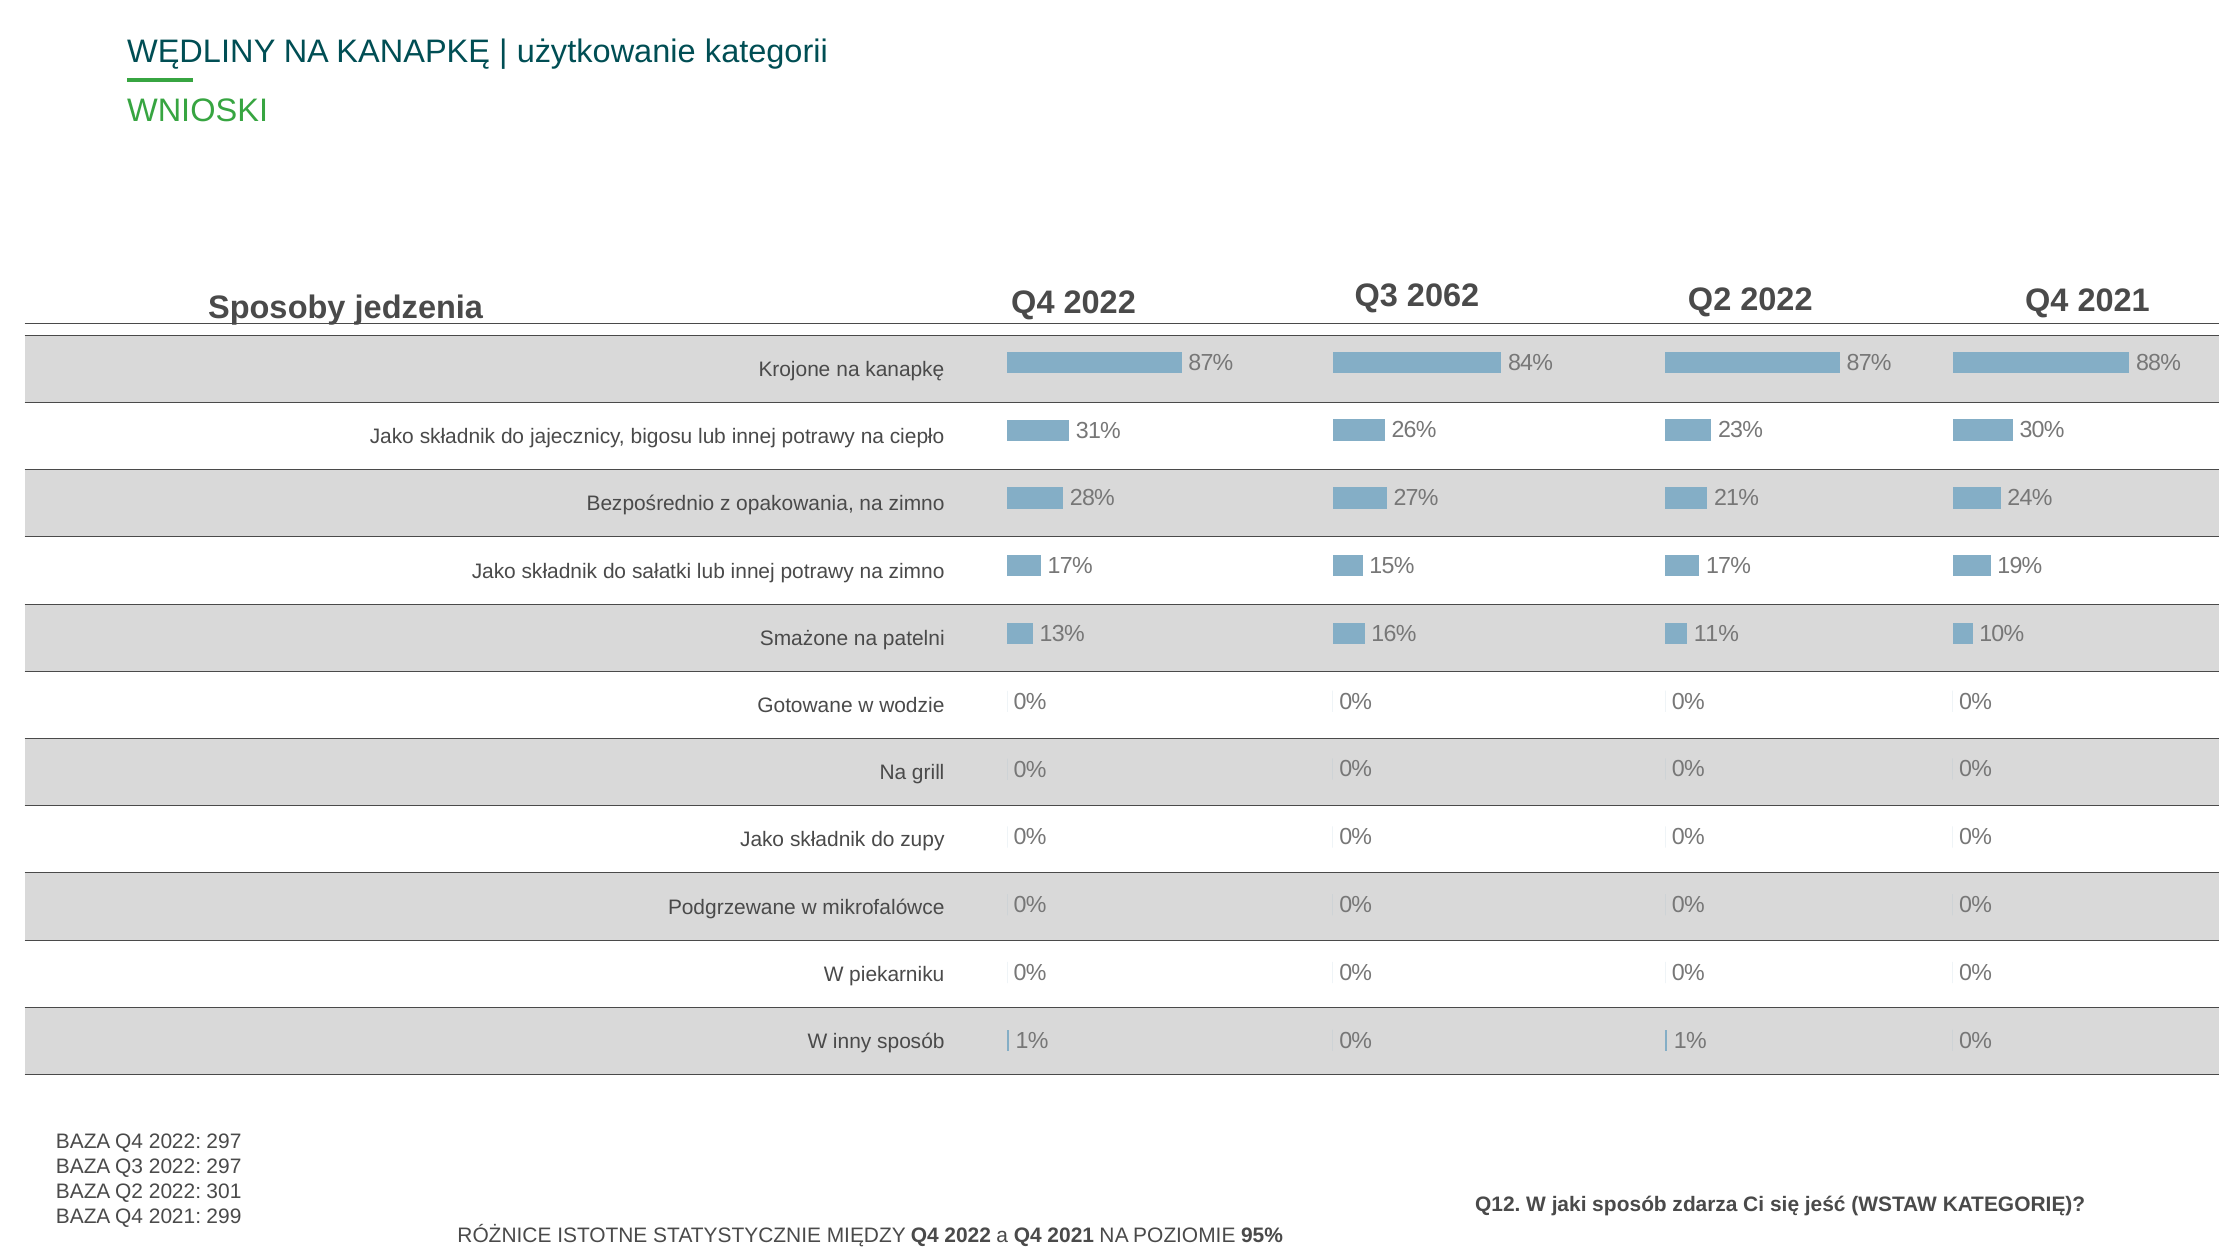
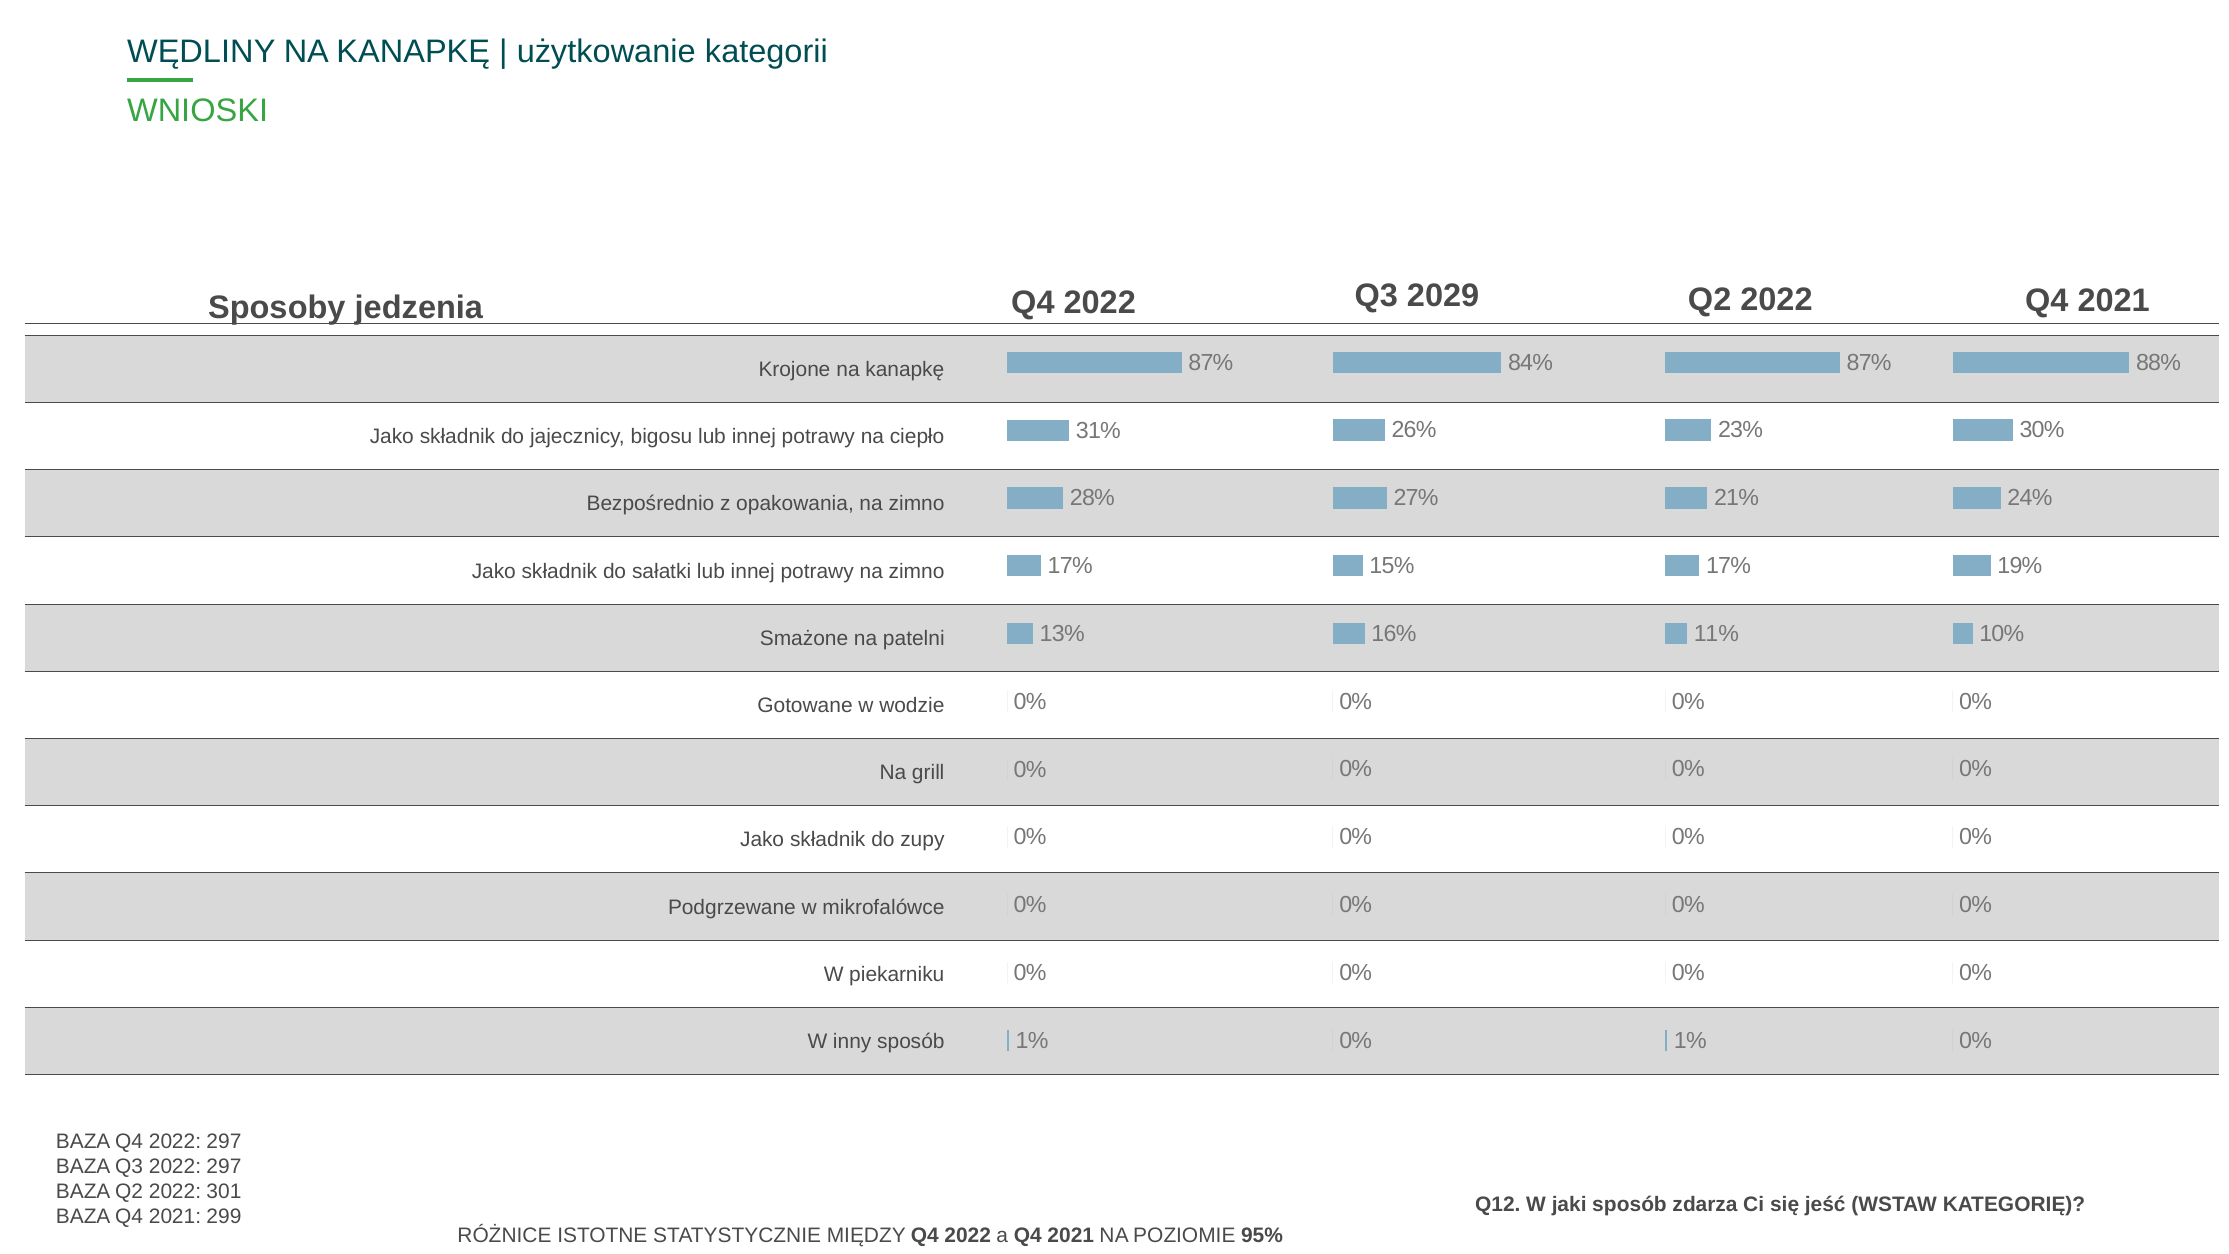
2062: 2062 -> 2029 (1443, 296)
